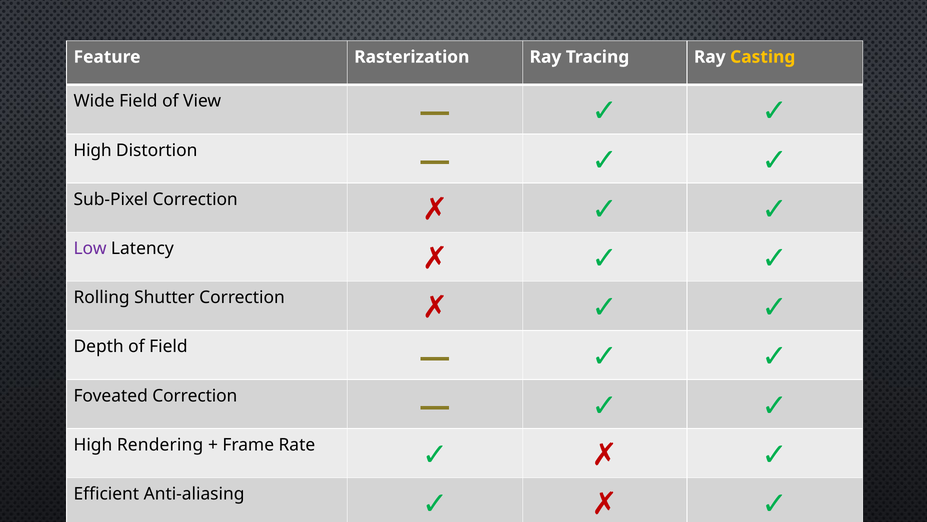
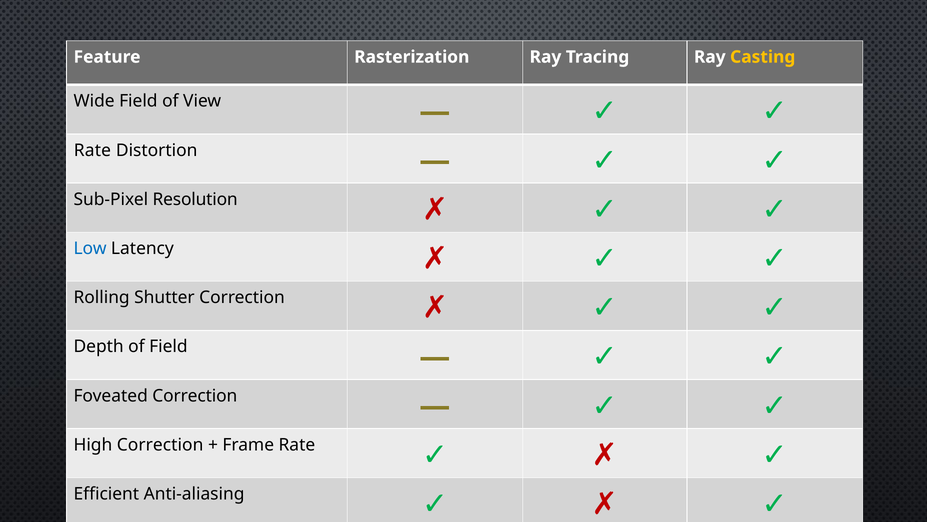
High: High -> Rate (92, 150)
Sub-Pixel Correction: Correction -> Resolution (195, 199)
Low colour: purple -> blue (90, 248)
High Rendering: Rendering -> Correction (160, 444)
